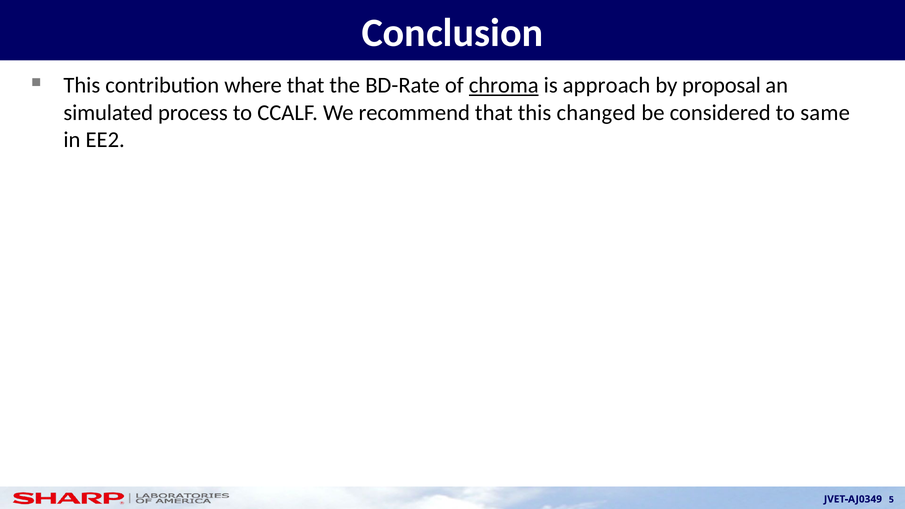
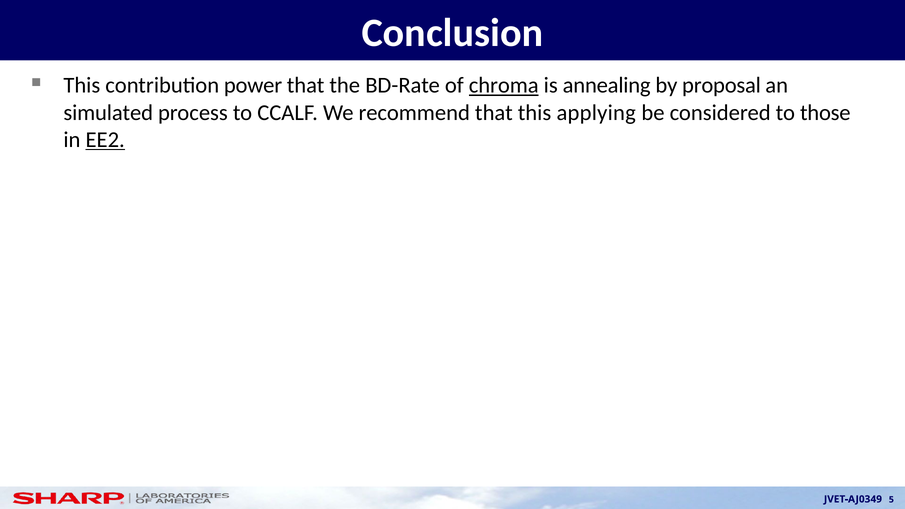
where: where -> power (253, 85)
approach: approach -> annealing (607, 85)
changed: changed -> applying (596, 113)
same: same -> those (825, 113)
EE2 underline: none -> present (105, 140)
